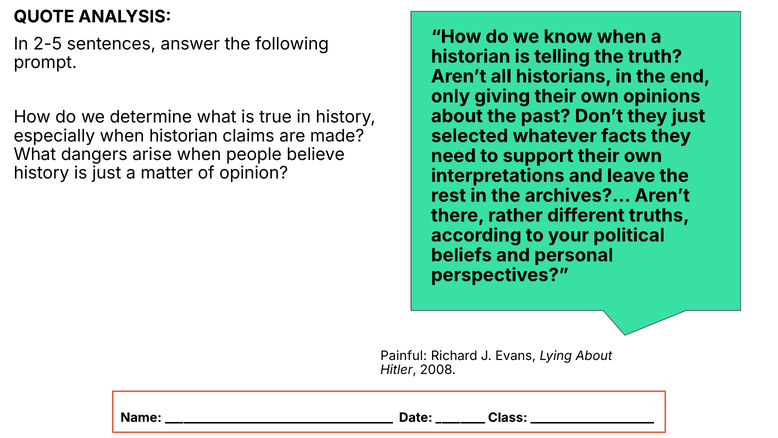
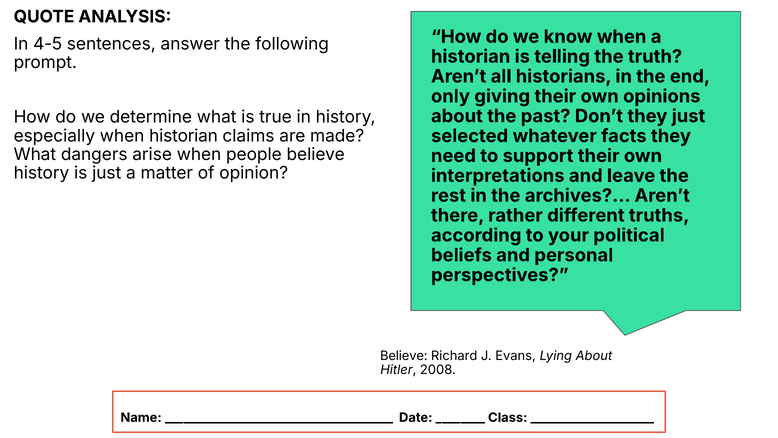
2-5: 2-5 -> 4-5 (48, 44)
Painful: Painful -> Believe (404, 356)
